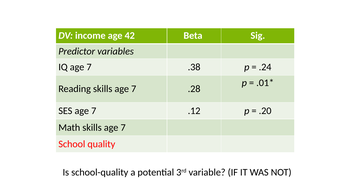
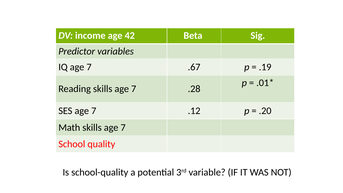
.38: .38 -> .67 (194, 67)
.24: .24 -> .19 (265, 67)
